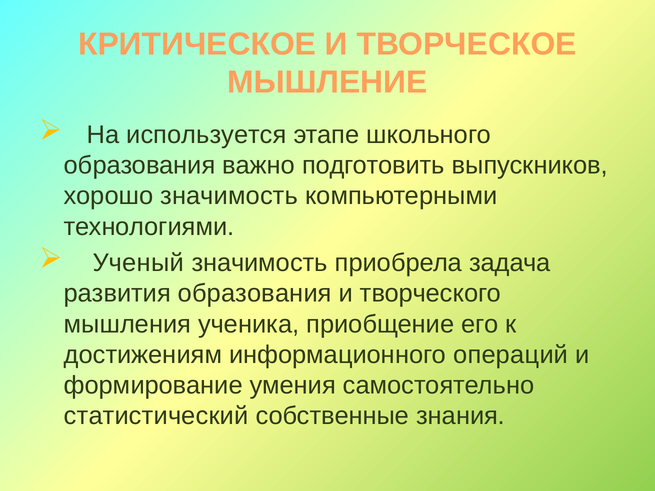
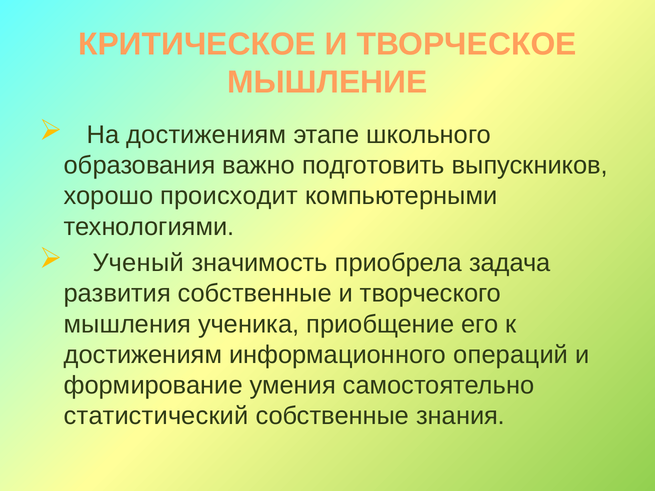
На используется: используется -> достижениям (206, 135)
хорошо значимость: значимость -> происходит (229, 196)
развития образования: образования -> собственные (255, 294)
